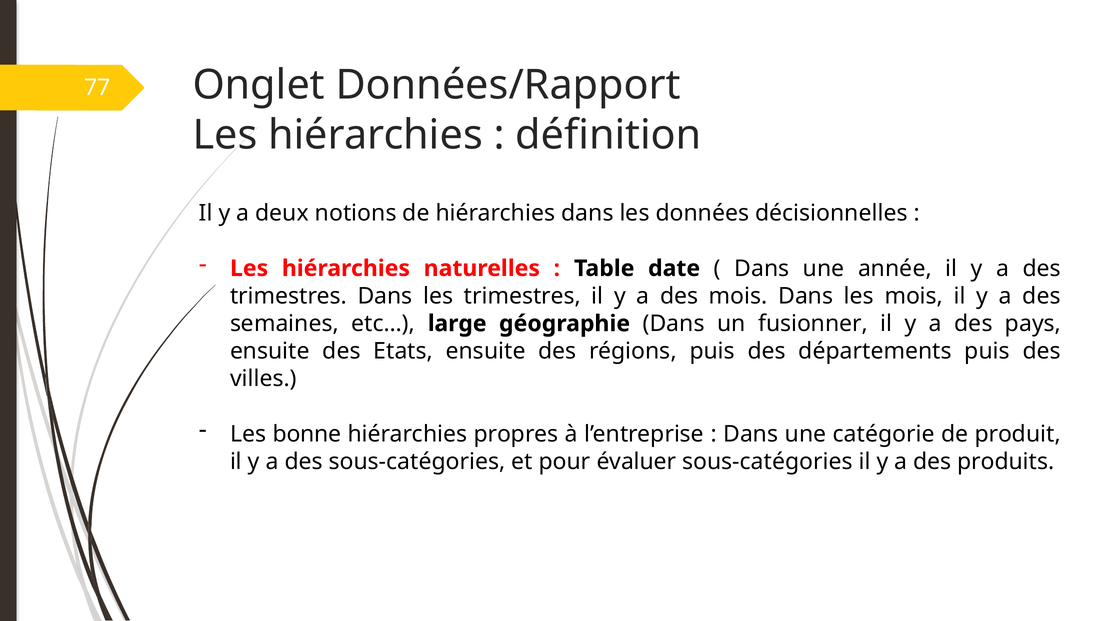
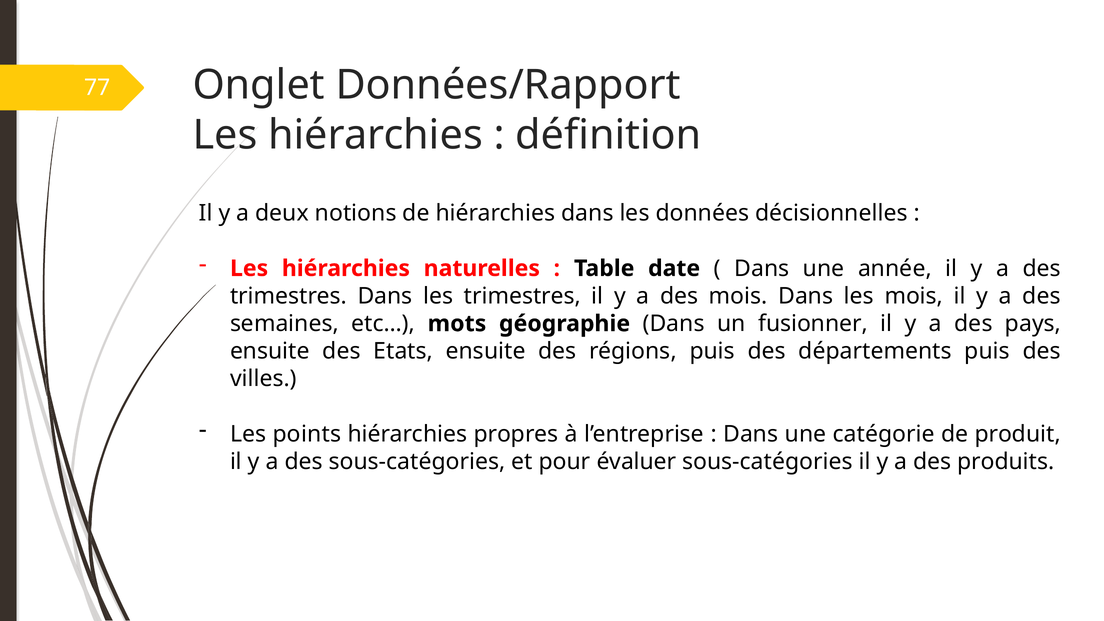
large: large -> mots (457, 324)
bonne: bonne -> points (307, 434)
